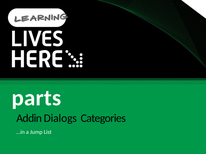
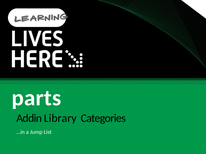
Dialogs: Dialogs -> Library (60, 119)
